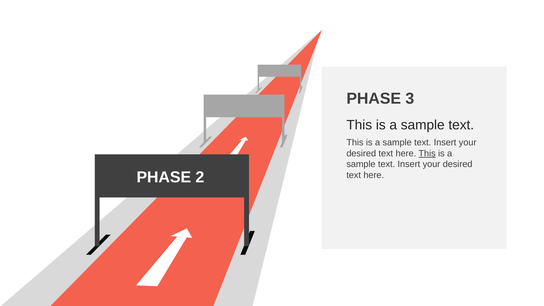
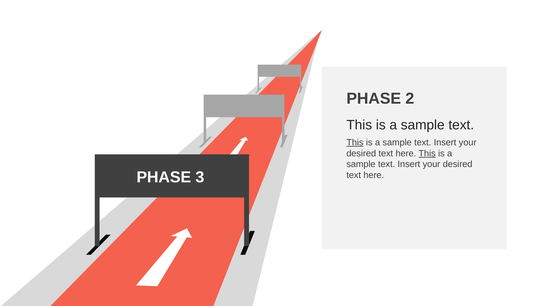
3: 3 -> 2 (410, 99)
This underline: none -> present (355, 143)
2: 2 -> 3 (200, 177)
